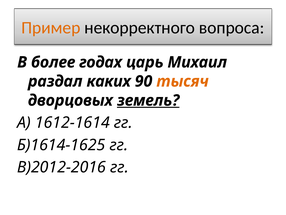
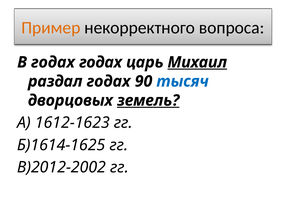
В более: более -> годах (53, 62)
Михаил underline: none -> present (197, 62)
раздал каких: каких -> годах (109, 81)
тысяч colour: orange -> blue (183, 81)
1612-1614: 1612-1614 -> 1612-1623 (72, 122)
В)2012-2016: В)2012-2016 -> В)2012-2002 (62, 167)
